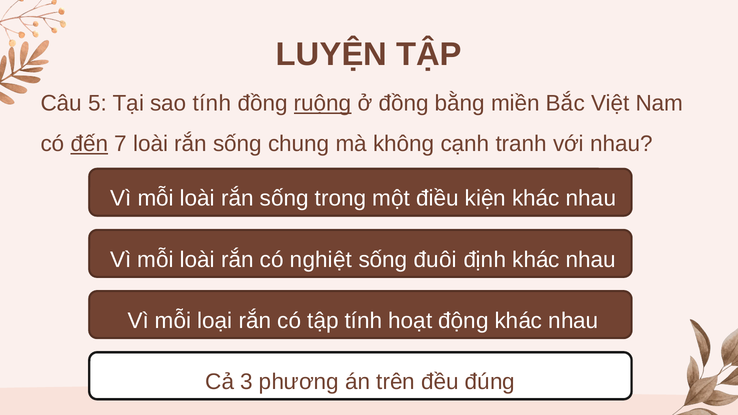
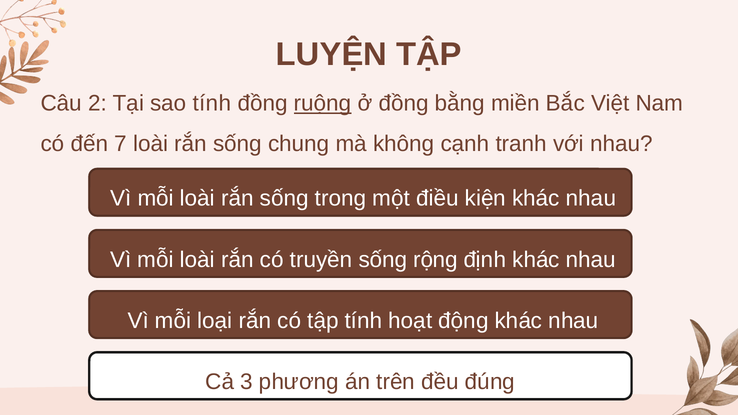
5: 5 -> 2 (98, 103)
đến underline: present -> none (89, 144)
nghiệt: nghiệt -> truyền (321, 260)
đuôi: đuôi -> rộng (436, 260)
